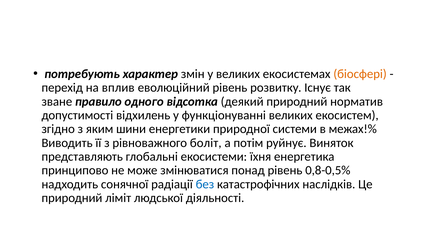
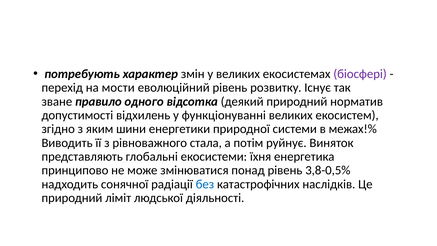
біосфері colour: orange -> purple (360, 74)
вплив: вплив -> мости (118, 88)
боліт: боліт -> стала (206, 143)
0,8-0,5%: 0,8-0,5% -> 3,8-0,5% (328, 170)
